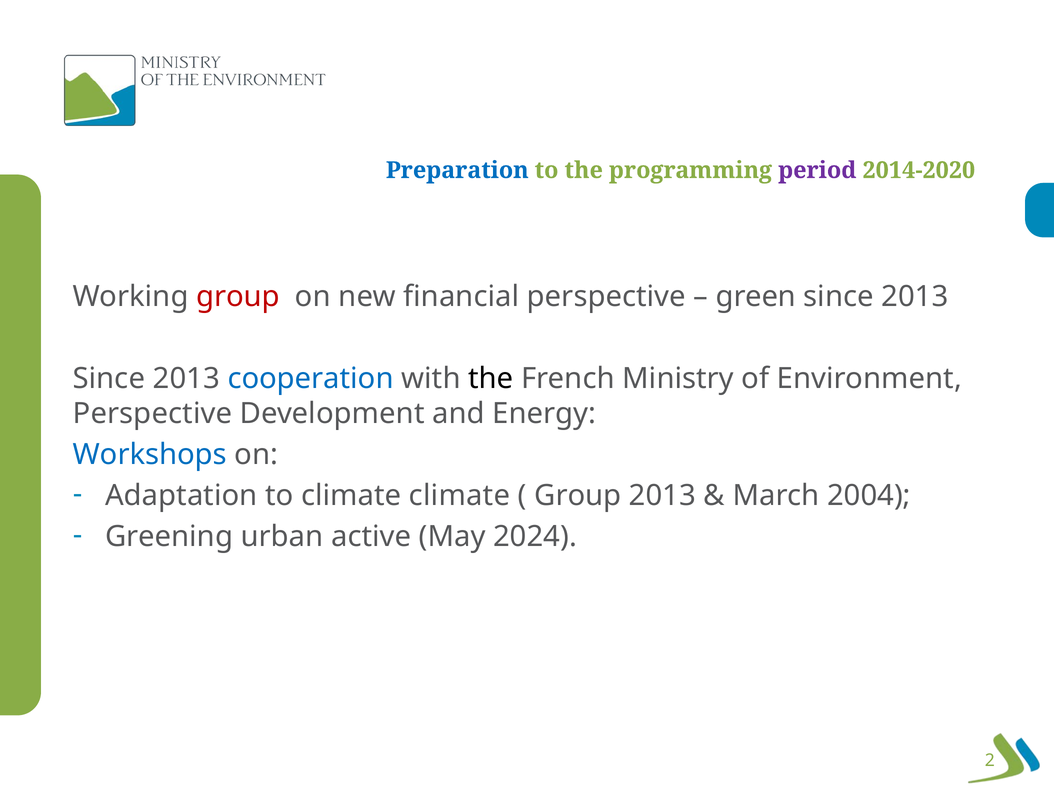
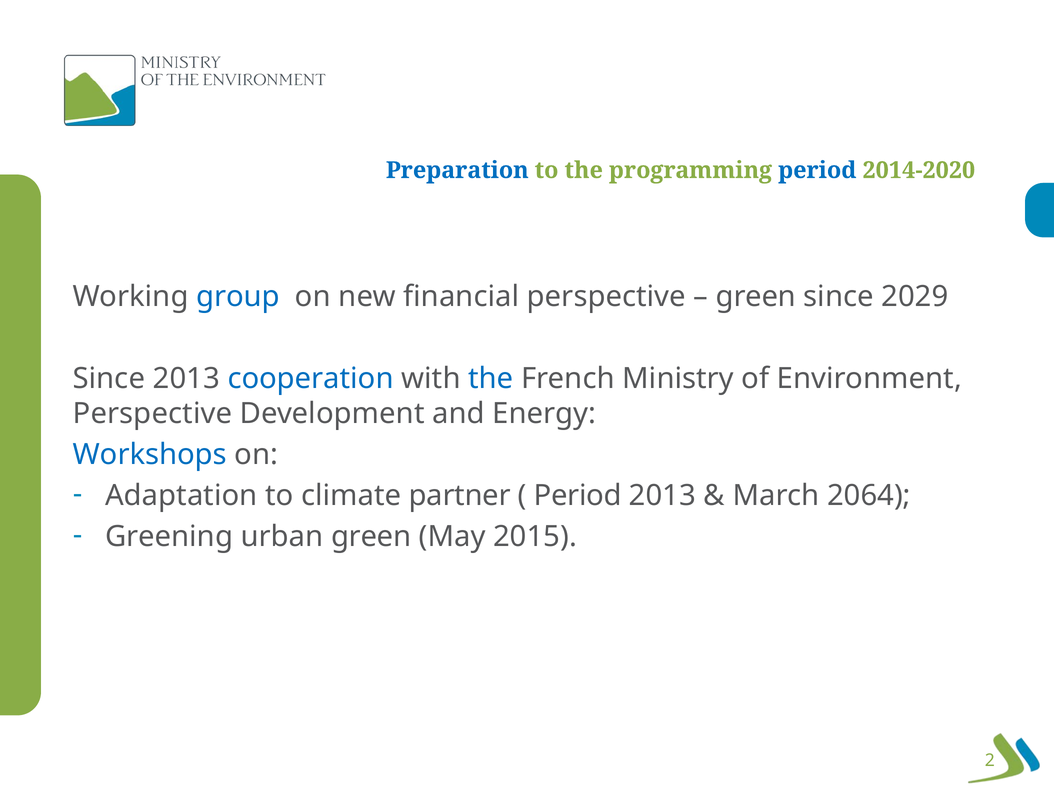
period colour: purple -> blue (817, 170)
group colour: red -> blue (238, 297)
2013: 2013 -> 2029 (915, 297)
the colour: black -> blue (491, 379)
climate climate: climate -> partner (460, 496)
Group: Group -> Period (578, 496)
2004: 2004 -> 2064 (869, 496)
urban active: active -> green (371, 537)
2024: 2024 -> 2015 (535, 537)
